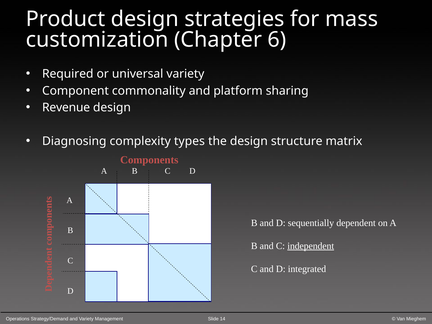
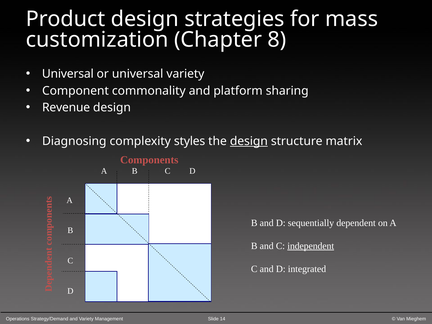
6: 6 -> 8 (277, 40)
Required: Required -> Universal (68, 74)
types: types -> styles (190, 141)
design underline: none -> present (249, 141)
